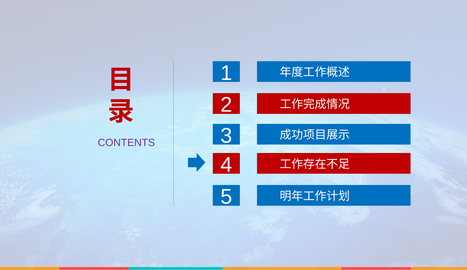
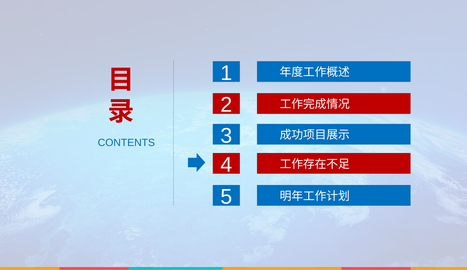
CONTENTS colour: purple -> blue (126, 143)
